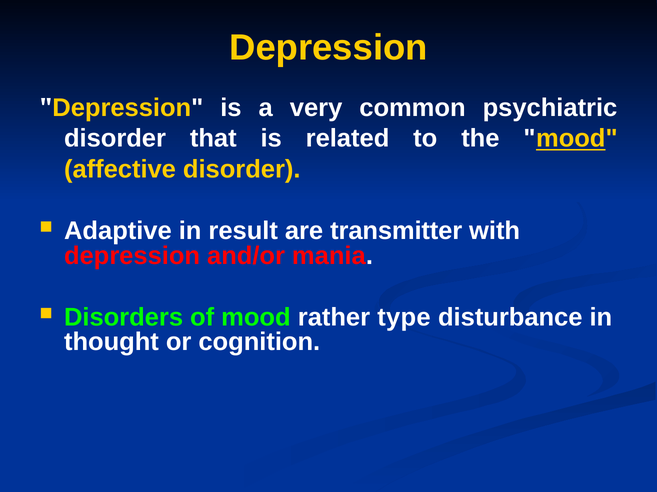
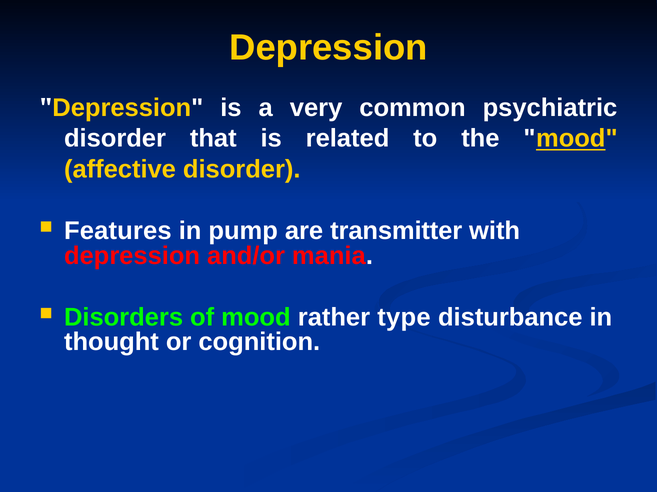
Adaptive: Adaptive -> Features (118, 231)
result: result -> pump (243, 231)
